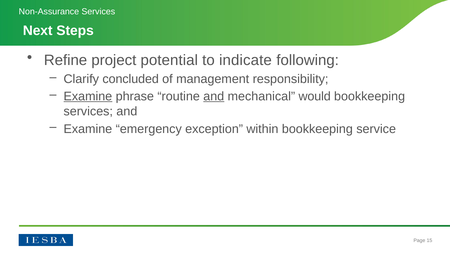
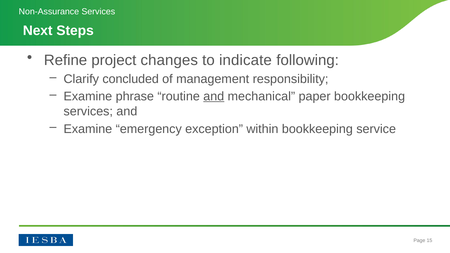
potential: potential -> changes (169, 60)
Examine underline: present -> none (88, 96)
would: would -> paper (315, 96)
